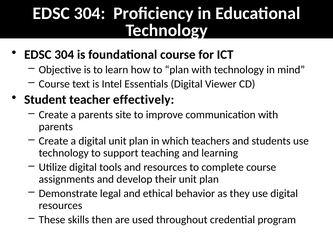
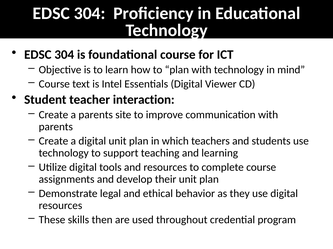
effectively: effectively -> interaction (144, 100)
